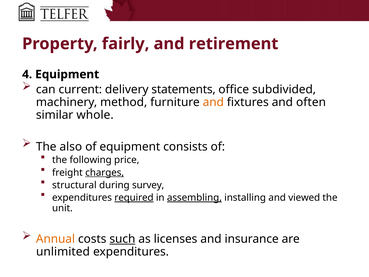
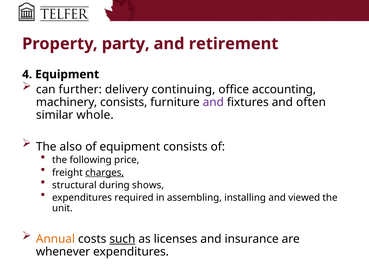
fairly: fairly -> party (126, 44)
current: current -> further (80, 89)
statements: statements -> continuing (183, 89)
subdivided: subdivided -> accounting (284, 89)
machinery method: method -> consists (124, 102)
and colour: orange -> purple (213, 102)
survey: survey -> shows (148, 185)
required underline: present -> none (134, 197)
assembling underline: present -> none (194, 197)
unlimited: unlimited -> whenever (63, 252)
